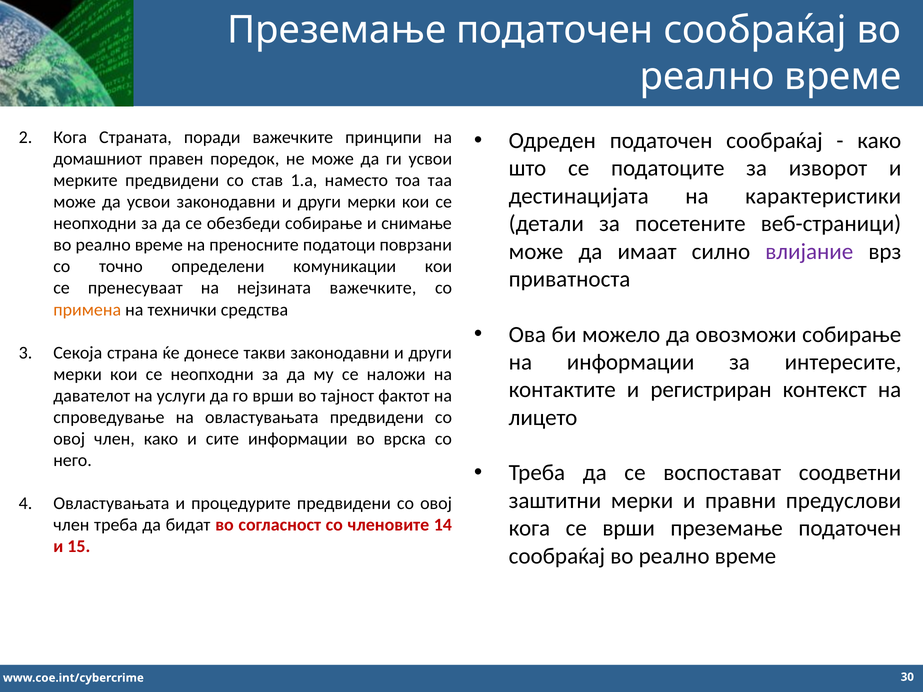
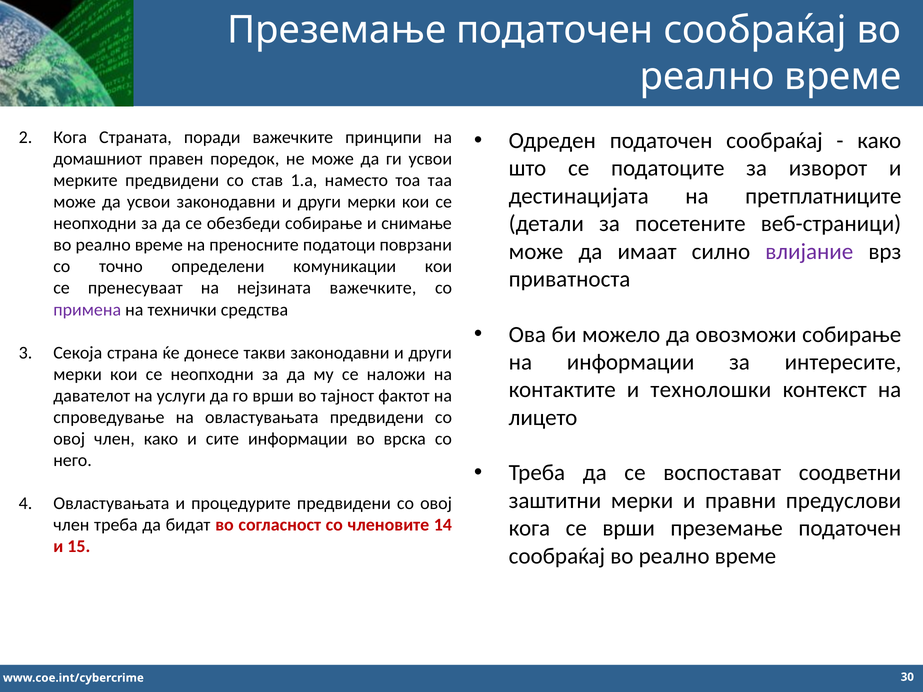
карактеристики: карактеристики -> претплатниците (823, 196)
примена colour: orange -> purple (87, 310)
регистриран: регистриран -> технолошки (711, 390)
